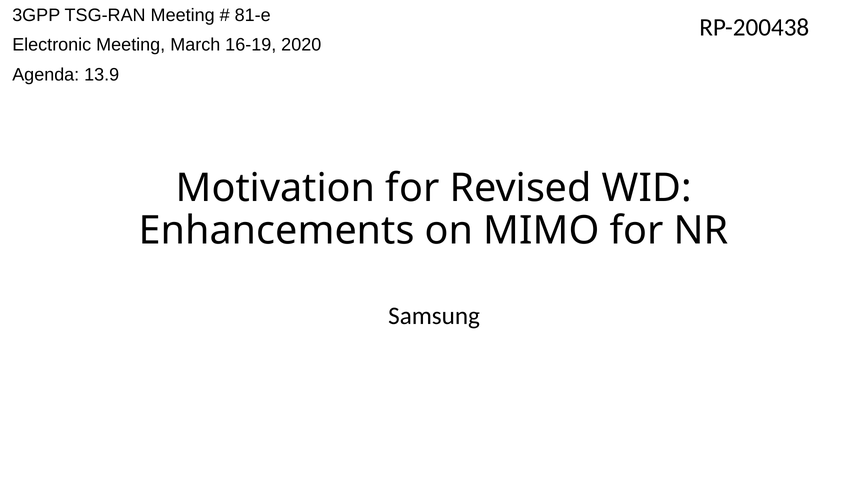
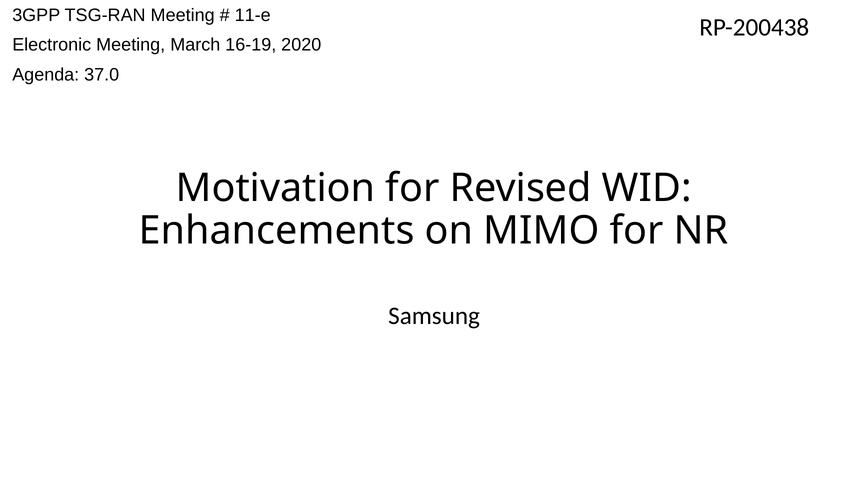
81-e: 81-e -> 11-e (253, 15)
13.9: 13.9 -> 37.0 (102, 75)
